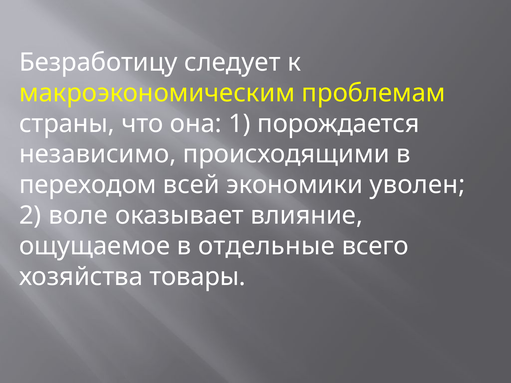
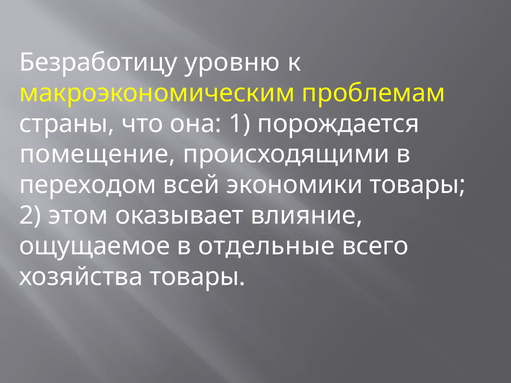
следует: следует -> уровню (232, 62)
независимо: независимо -> помещение (98, 154)
экономики уволен: уволен -> товары (418, 185)
воле: воле -> этом (78, 216)
